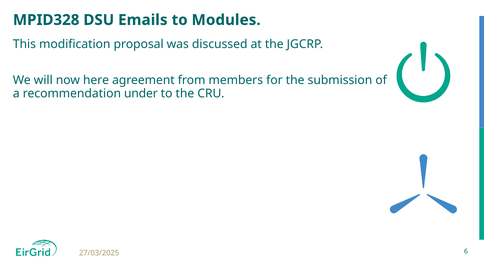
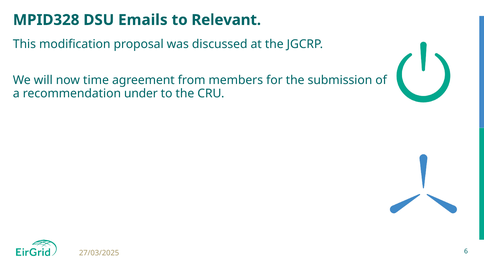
Modules: Modules -> Relevant (226, 20)
here: here -> time (96, 80)
